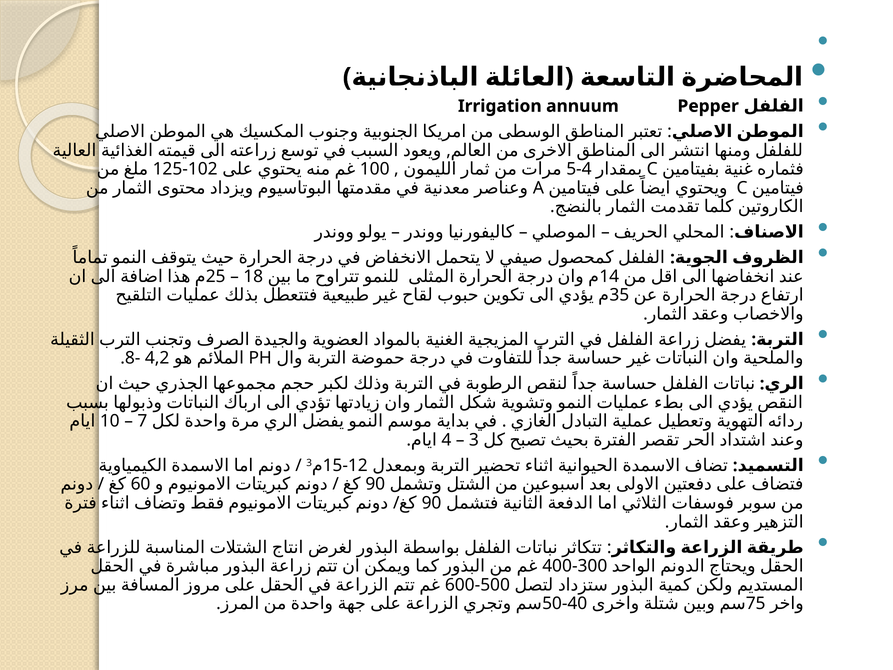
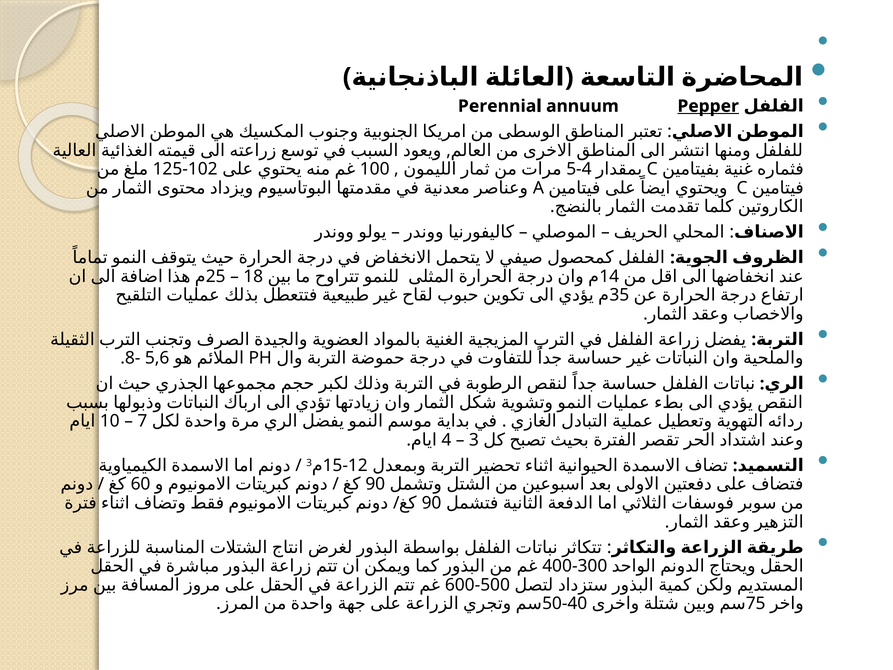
Irrigation: Irrigation -> Perennial (500, 106)
Pepper underline: none -> present (708, 106)
4,2: 4,2 -> 5,6 (157, 358)
